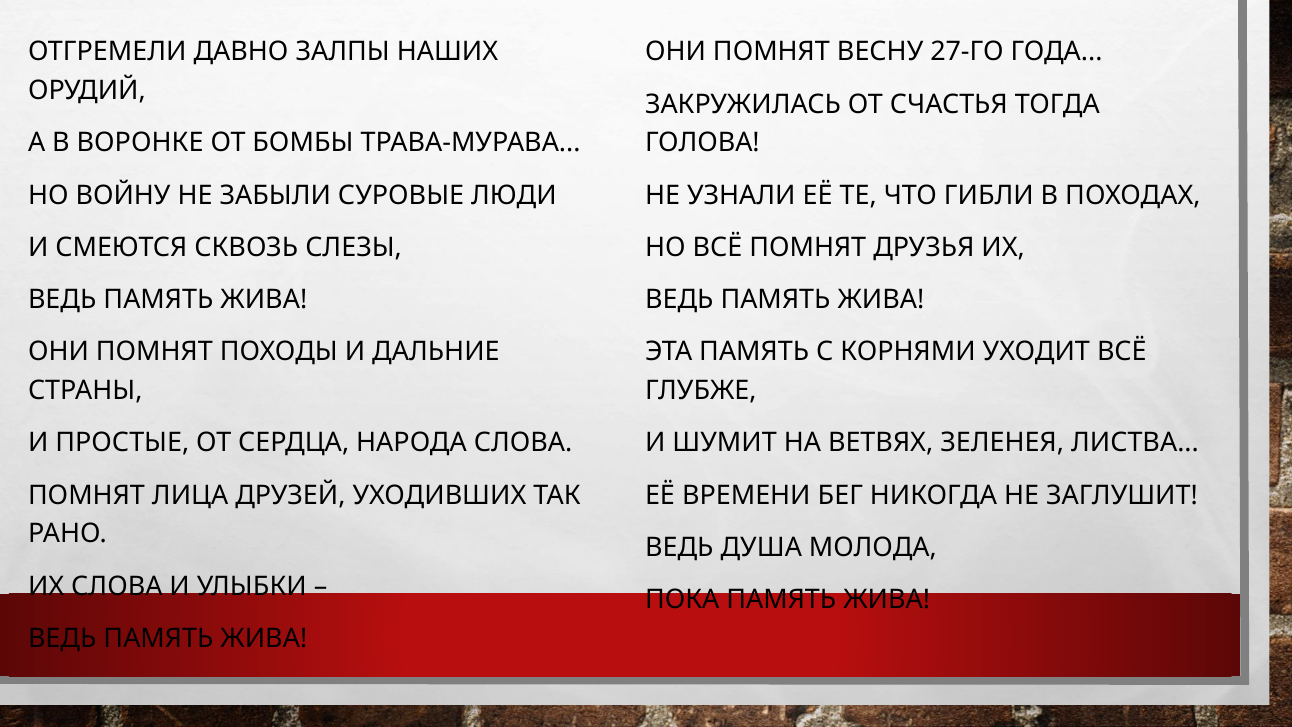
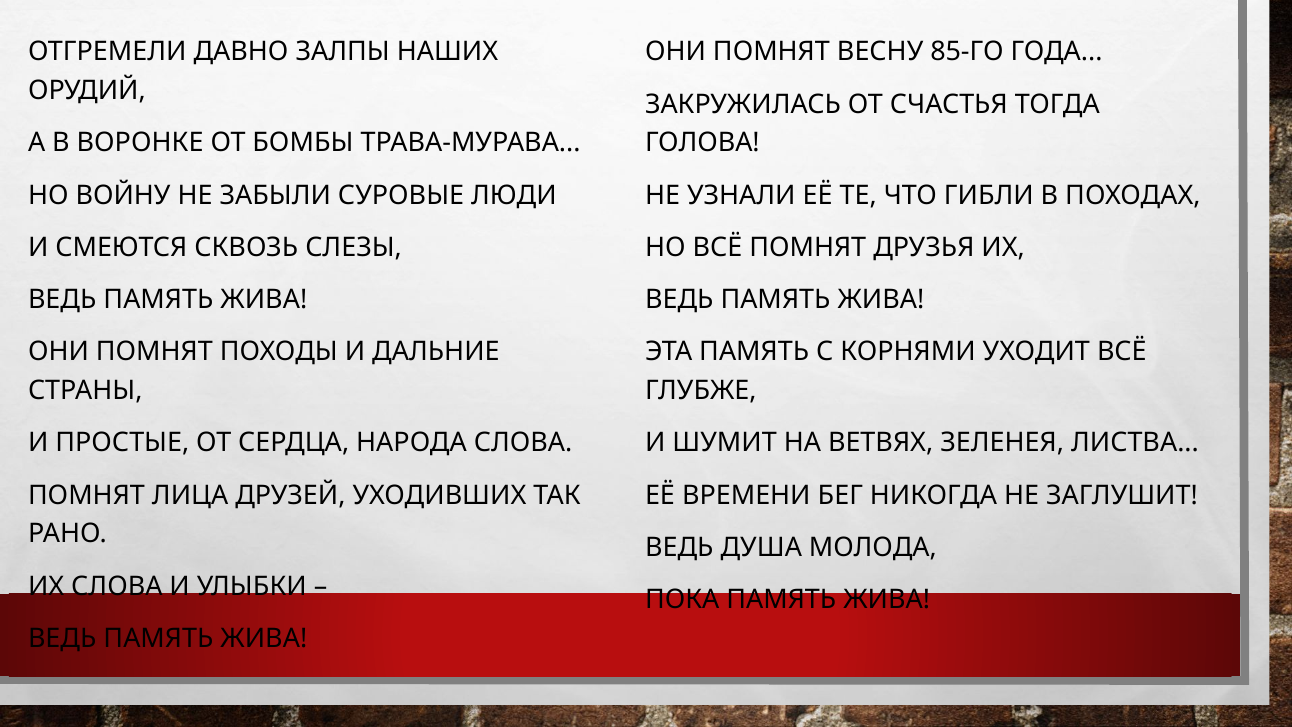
27-ГО: 27-ГО -> 85-ГО (967, 52)
